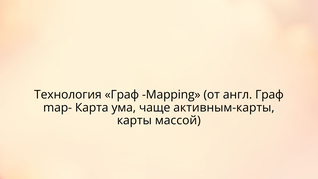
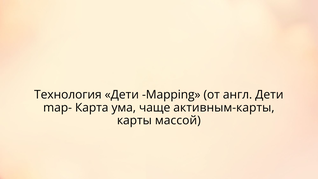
Технология Граф: Граф -> Дети (122, 95)
англ Граф: Граф -> Дети (269, 95)
